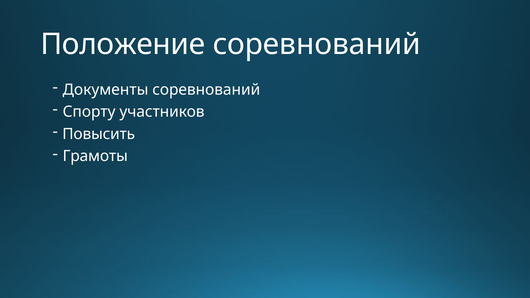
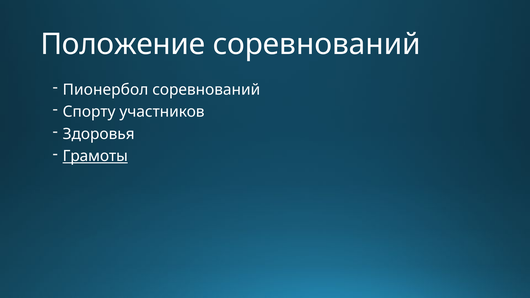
Документы: Документы -> Пионербол (105, 90)
Повысить: Повысить -> Здоровья (99, 134)
Грамоты underline: none -> present (95, 156)
